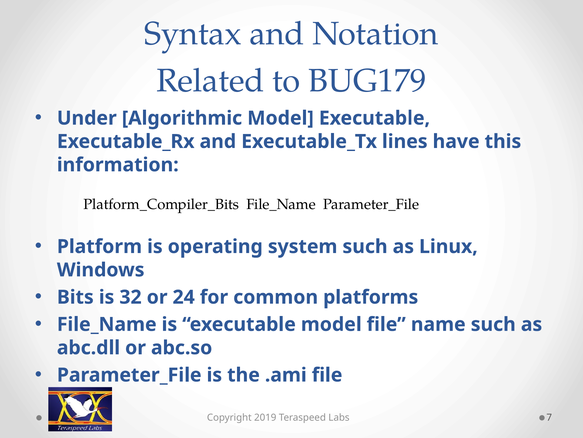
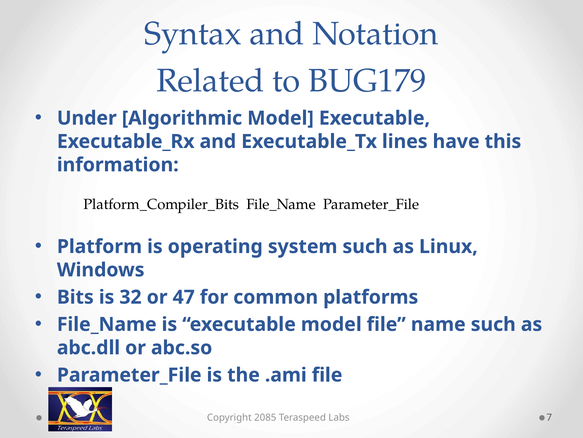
24: 24 -> 47 (184, 297)
2019: 2019 -> 2085 (265, 417)
